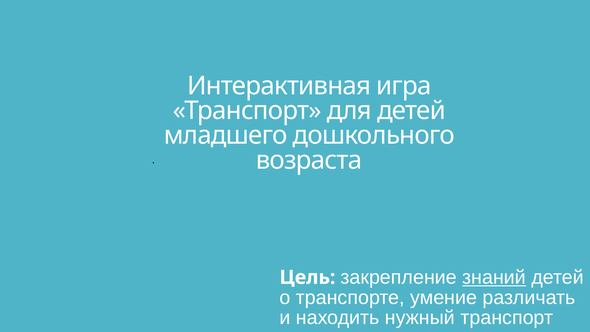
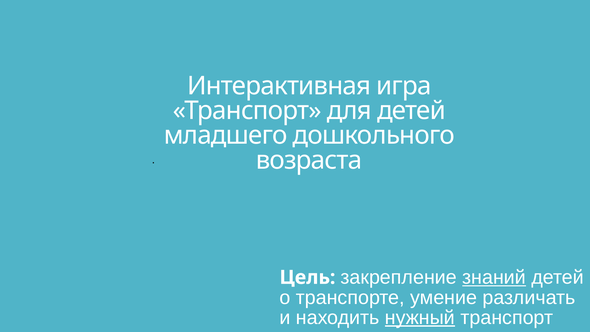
нужный underline: none -> present (420, 317)
